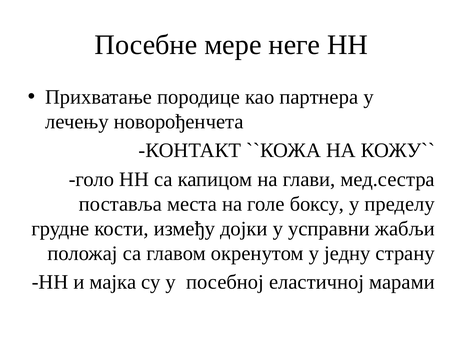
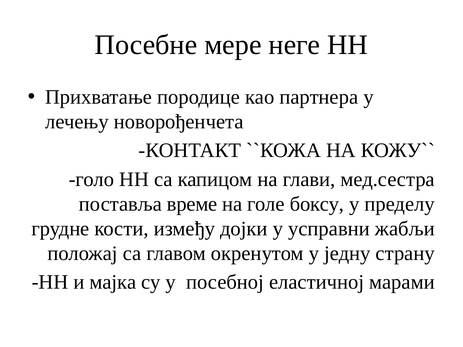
места: места -> време (192, 204)
